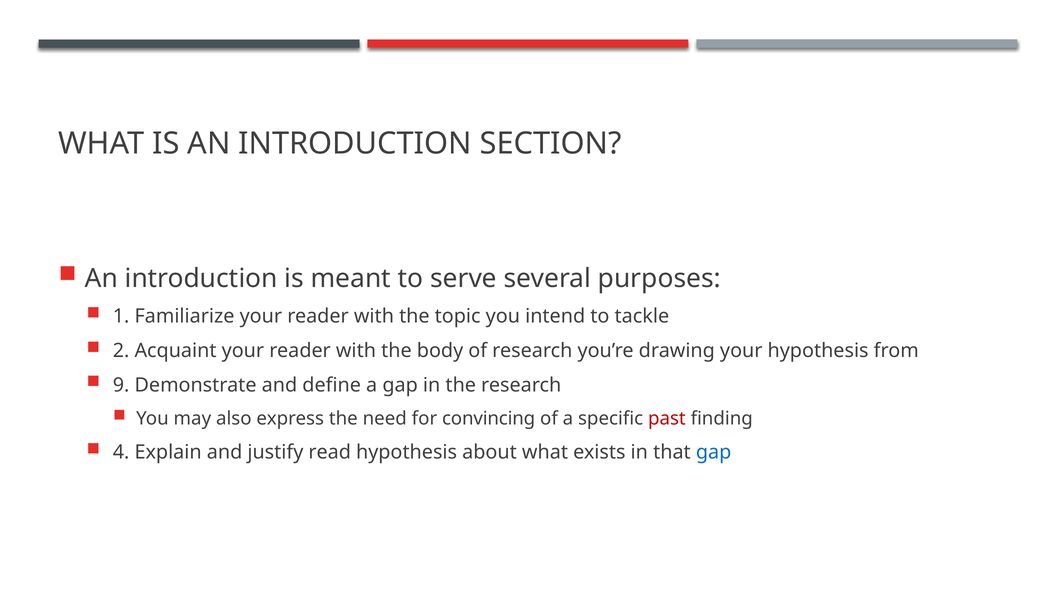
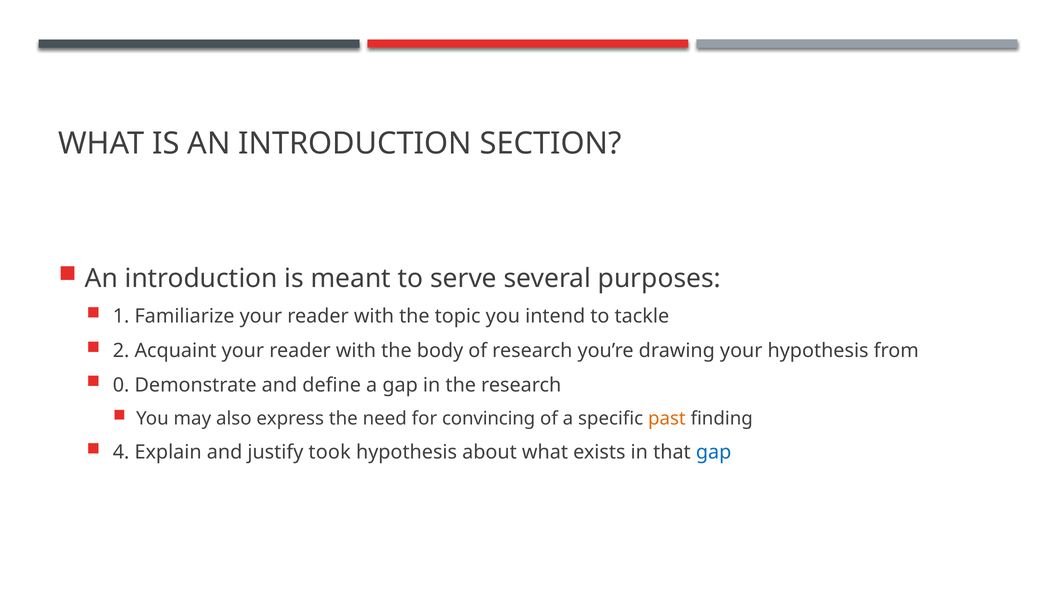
9: 9 -> 0 (121, 385)
past colour: red -> orange (667, 418)
read: read -> took (330, 452)
